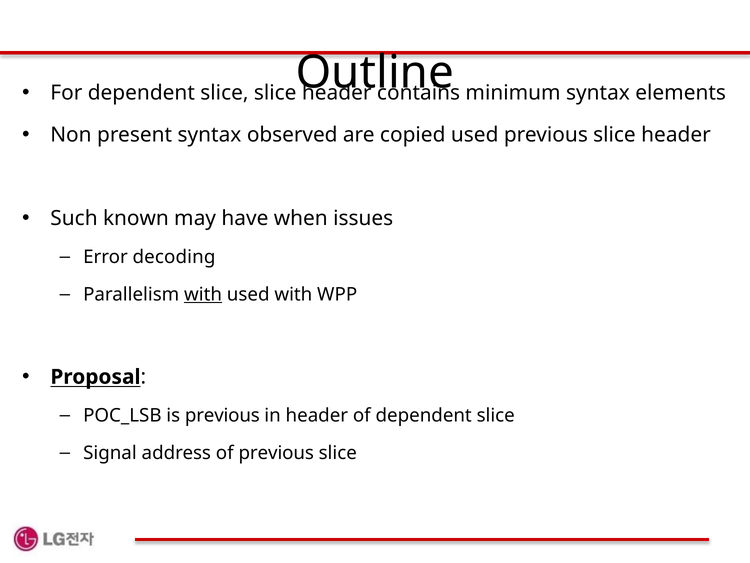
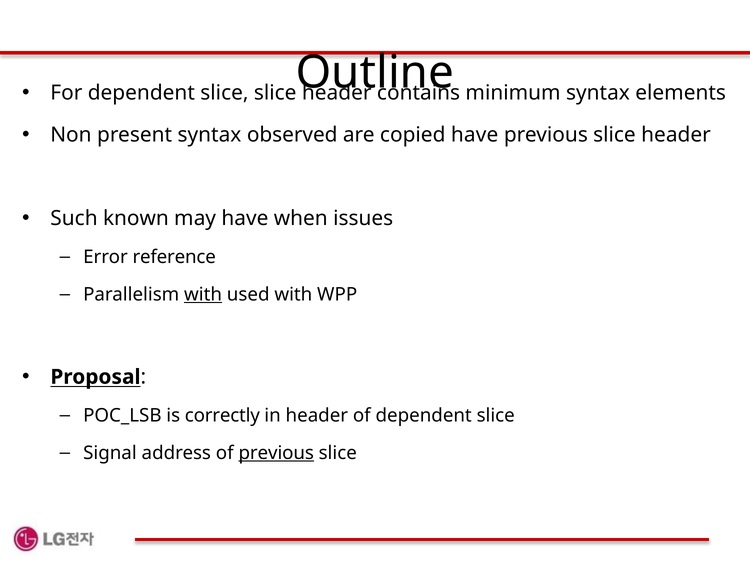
copied used: used -> have (475, 135)
decoding: decoding -> reference (174, 257)
is previous: previous -> correctly (222, 415)
previous underline: none -> present (276, 453)
